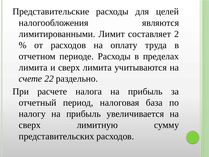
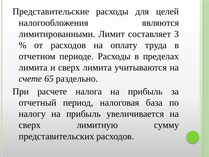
2: 2 -> 3 (177, 34)
22: 22 -> 65 (49, 79)
